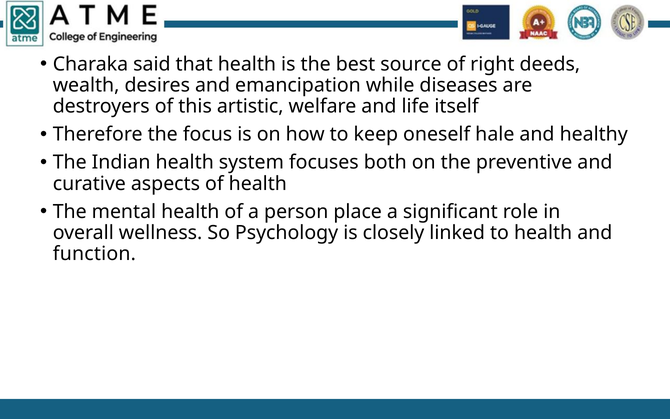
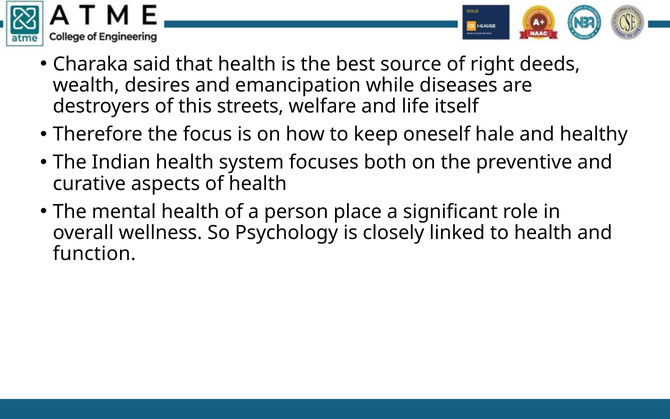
artistic: artistic -> streets (250, 106)
